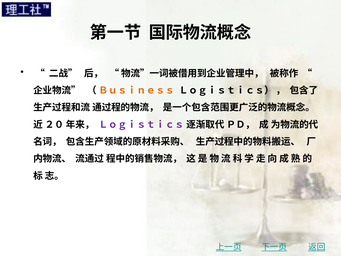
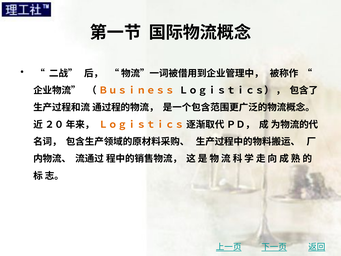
Ｌｏｇｉｓｔｉｃｓ colour: purple -> orange (141, 125)
